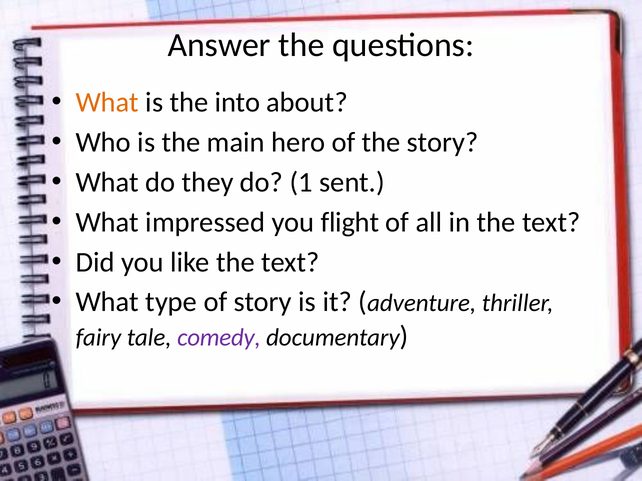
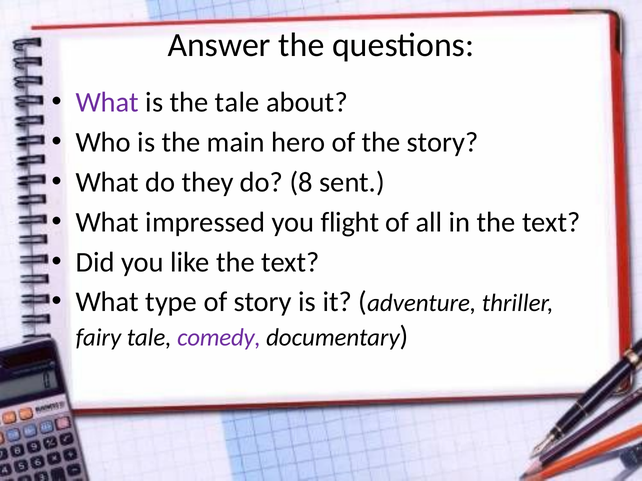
What colour: orange -> purple (107, 103)
the into: into -> tale (237, 103)
1: 1 -> 8 (301, 183)
